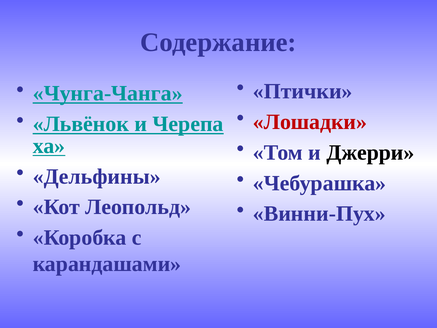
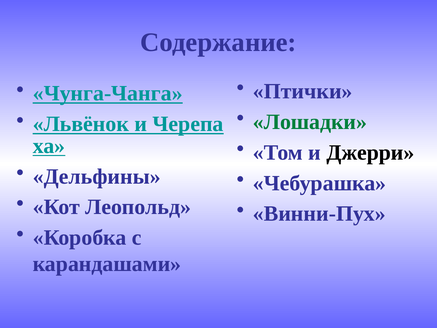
Лошадки colour: red -> green (310, 122)
